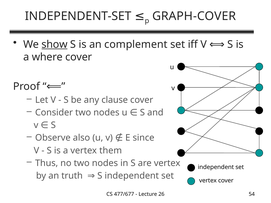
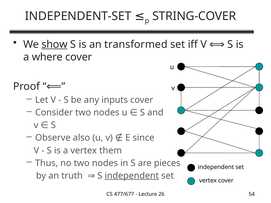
GRAPH-COVER: GRAPH-COVER -> STRING-COVER (194, 16)
complement: complement -> transformed (136, 44)
clause: clause -> inputs (115, 100)
are vertex: vertex -> pieces (167, 163)
independent underline: none -> present (132, 176)
